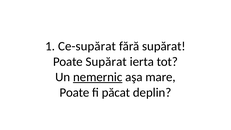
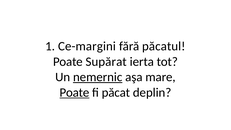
Ce-supărat: Ce-supărat -> Ce-margini (87, 46)
fără supărat: supărat -> păcatul (164, 46)
Poate underline: none -> present (74, 92)
